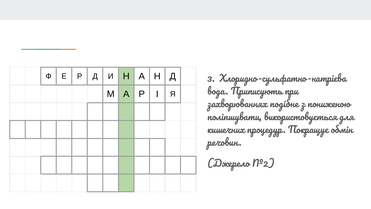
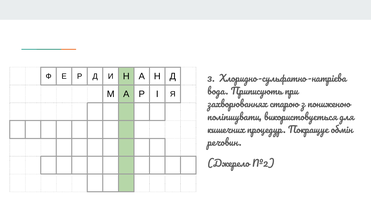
подібне: подібне -> старою (284, 104)
